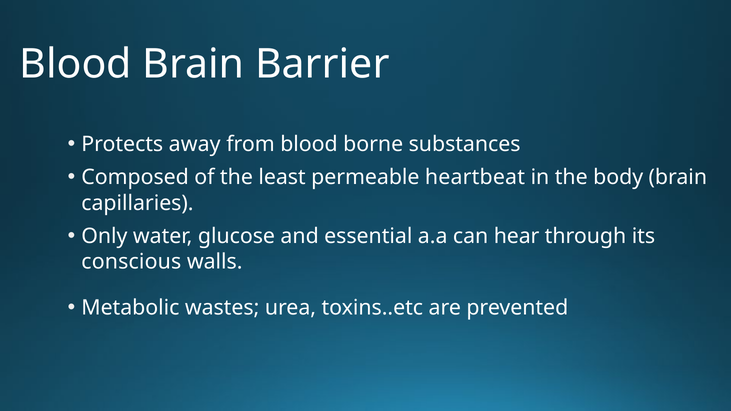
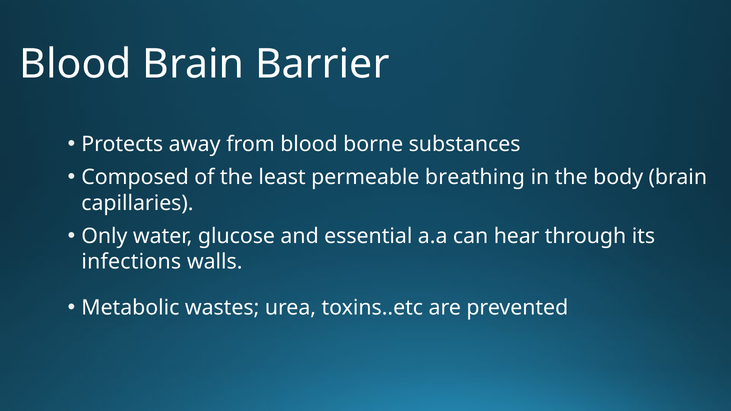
heartbeat: heartbeat -> breathing (475, 177)
conscious: conscious -> infections (131, 262)
